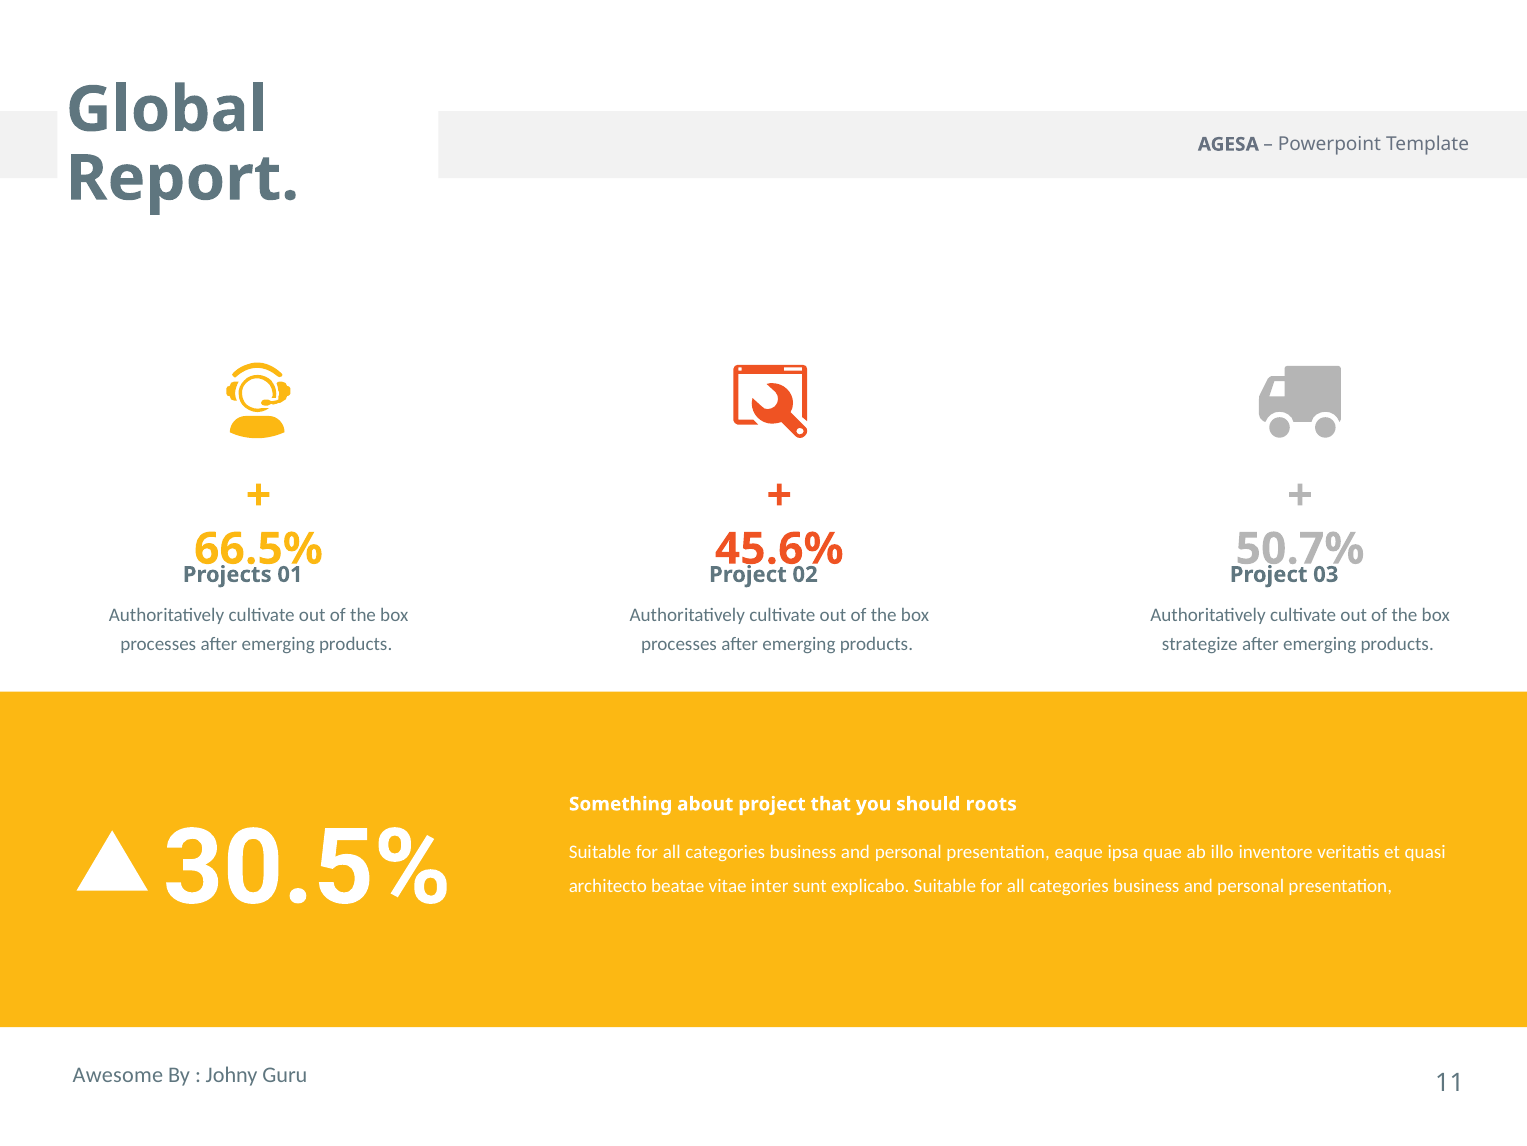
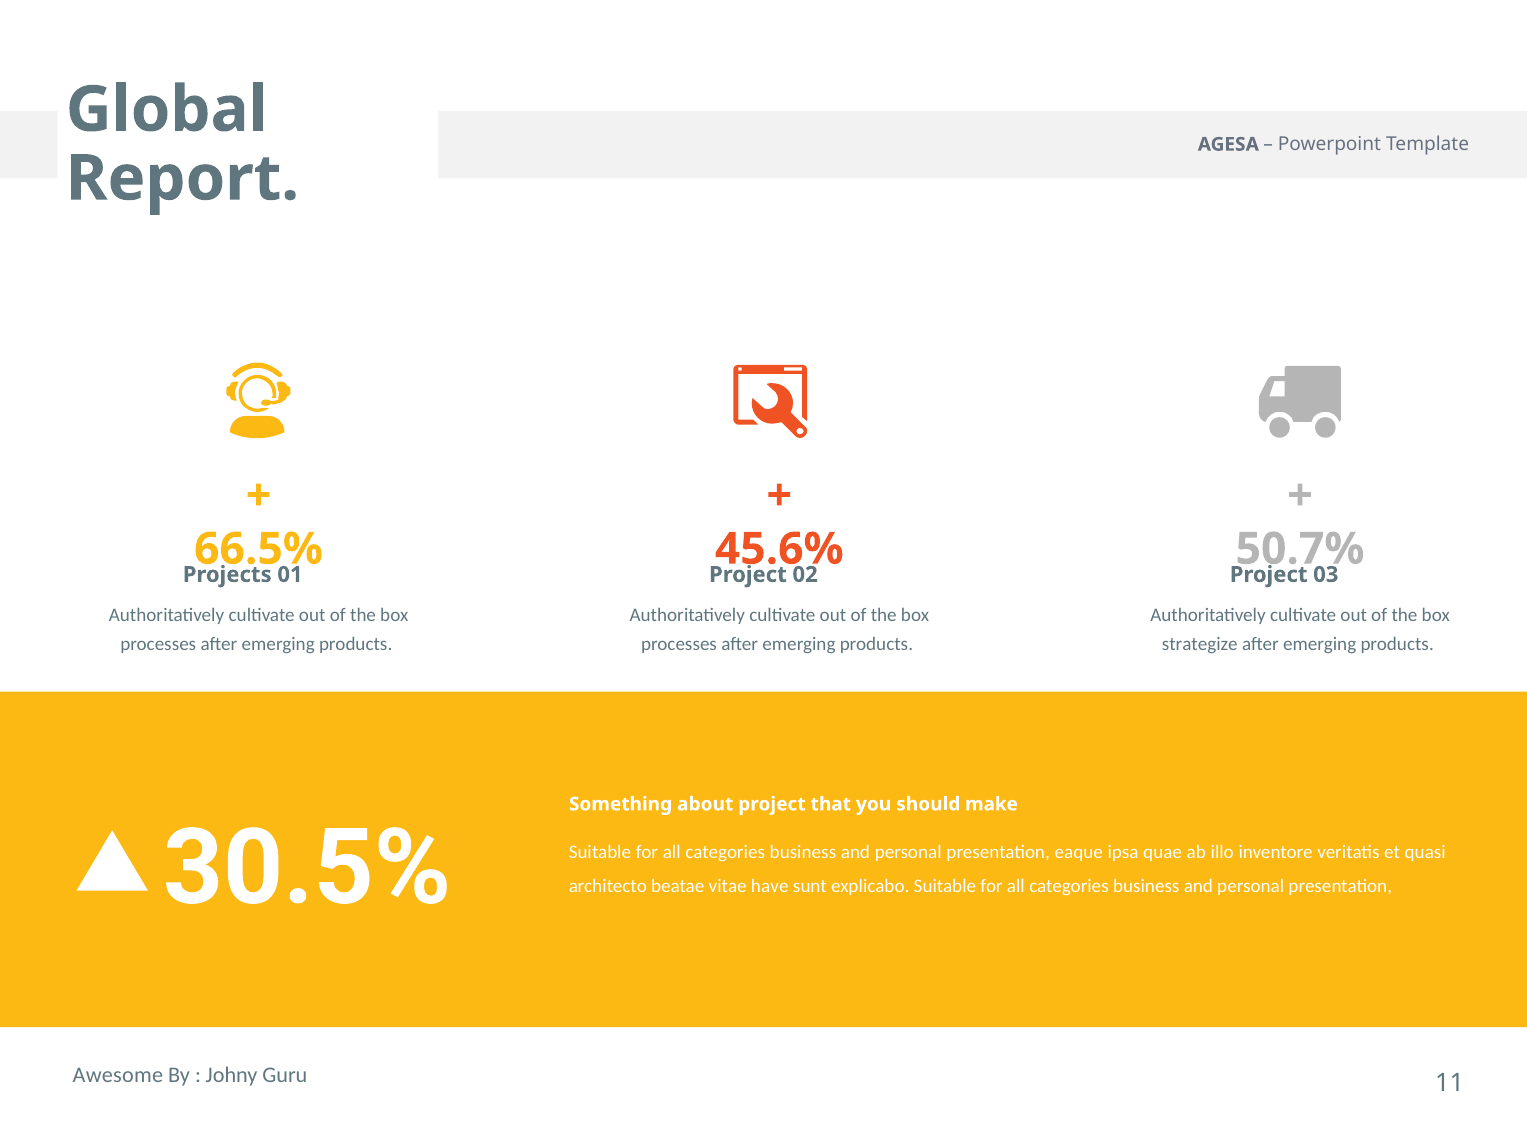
roots: roots -> make (991, 804)
inter: inter -> have (770, 886)
